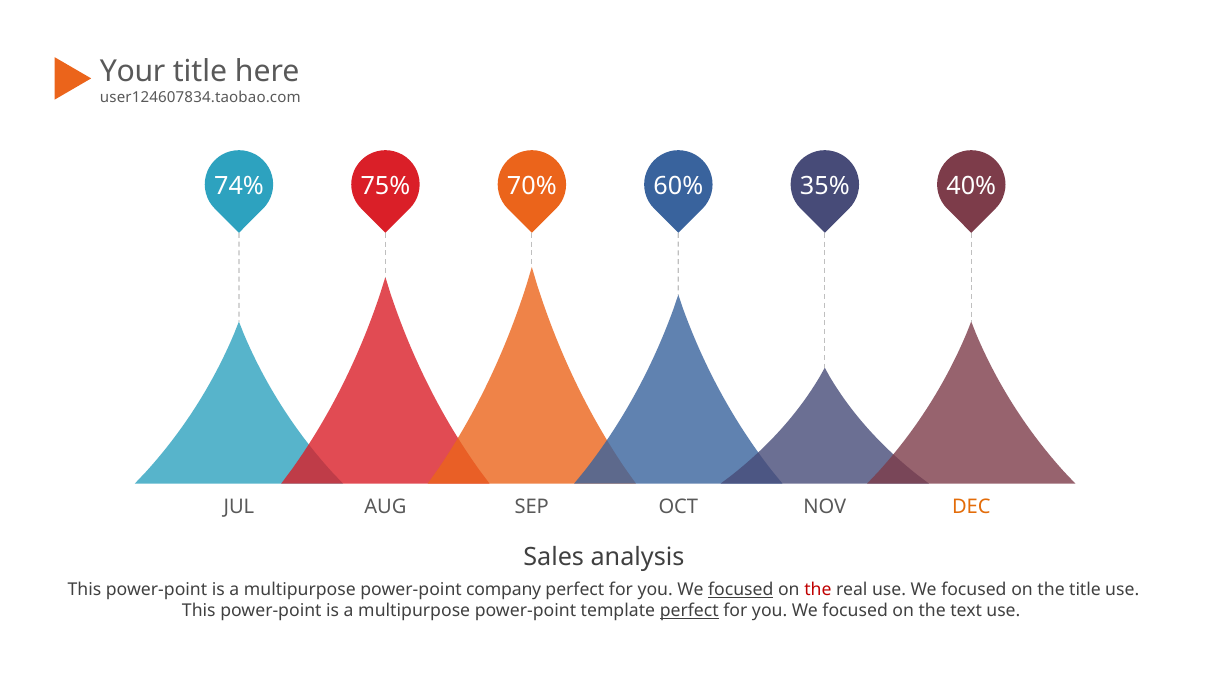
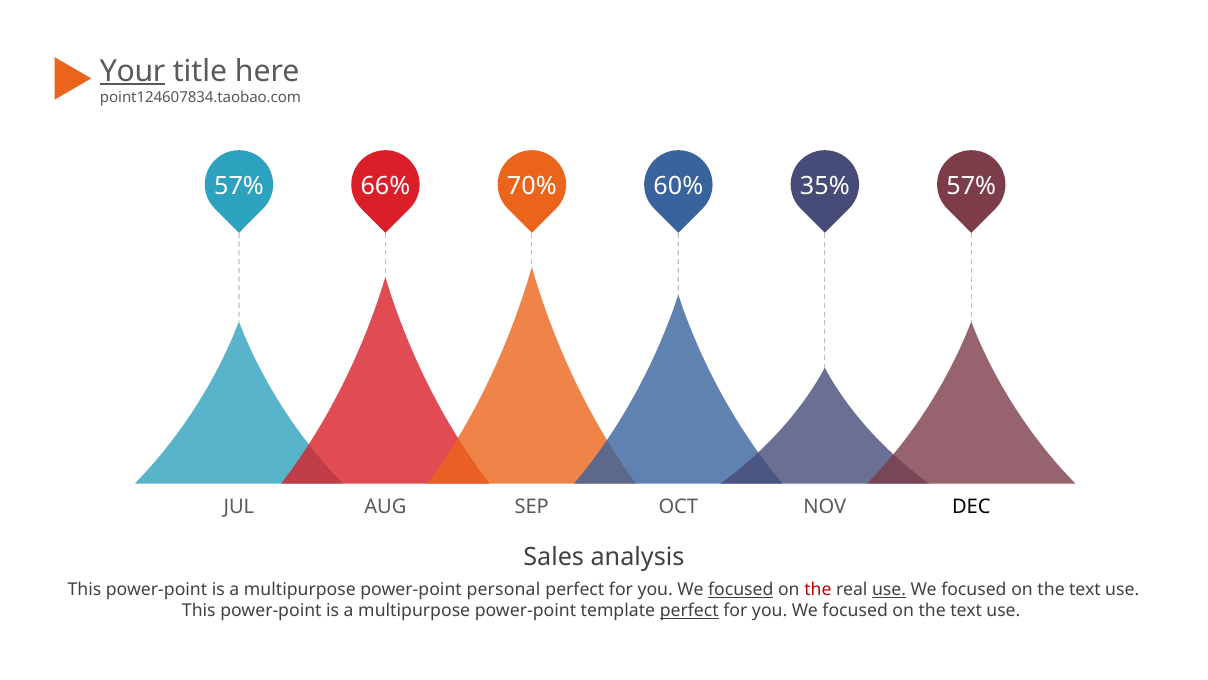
Your underline: none -> present (133, 71)
user124607834.taobao.com: user124607834.taobao.com -> point124607834.taobao.com (200, 97)
74%: 74% -> 57% (239, 186)
75%: 75% -> 66% (385, 186)
35% 40%: 40% -> 57% (971, 186)
DEC colour: orange -> black (971, 506)
company: company -> personal (503, 590)
use underline: none -> present (889, 590)
title: title -> text (1085, 590)
